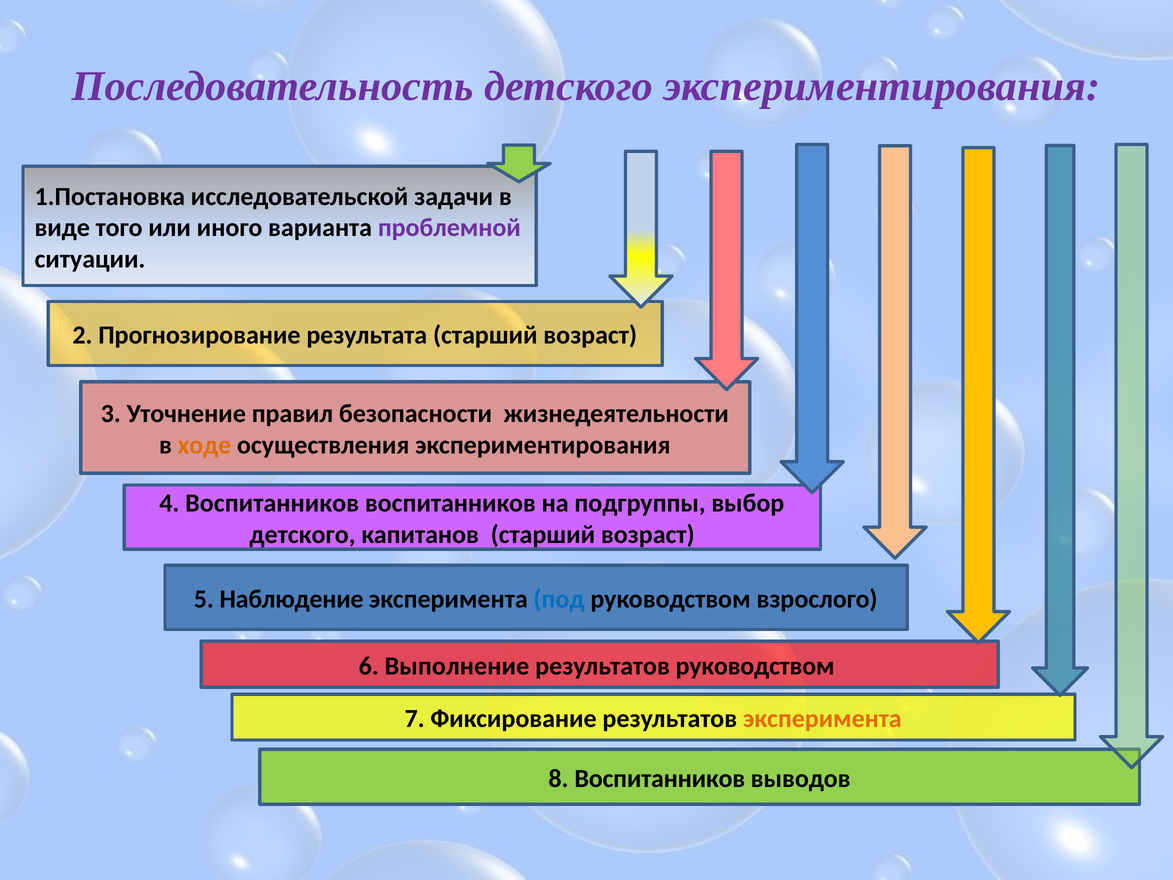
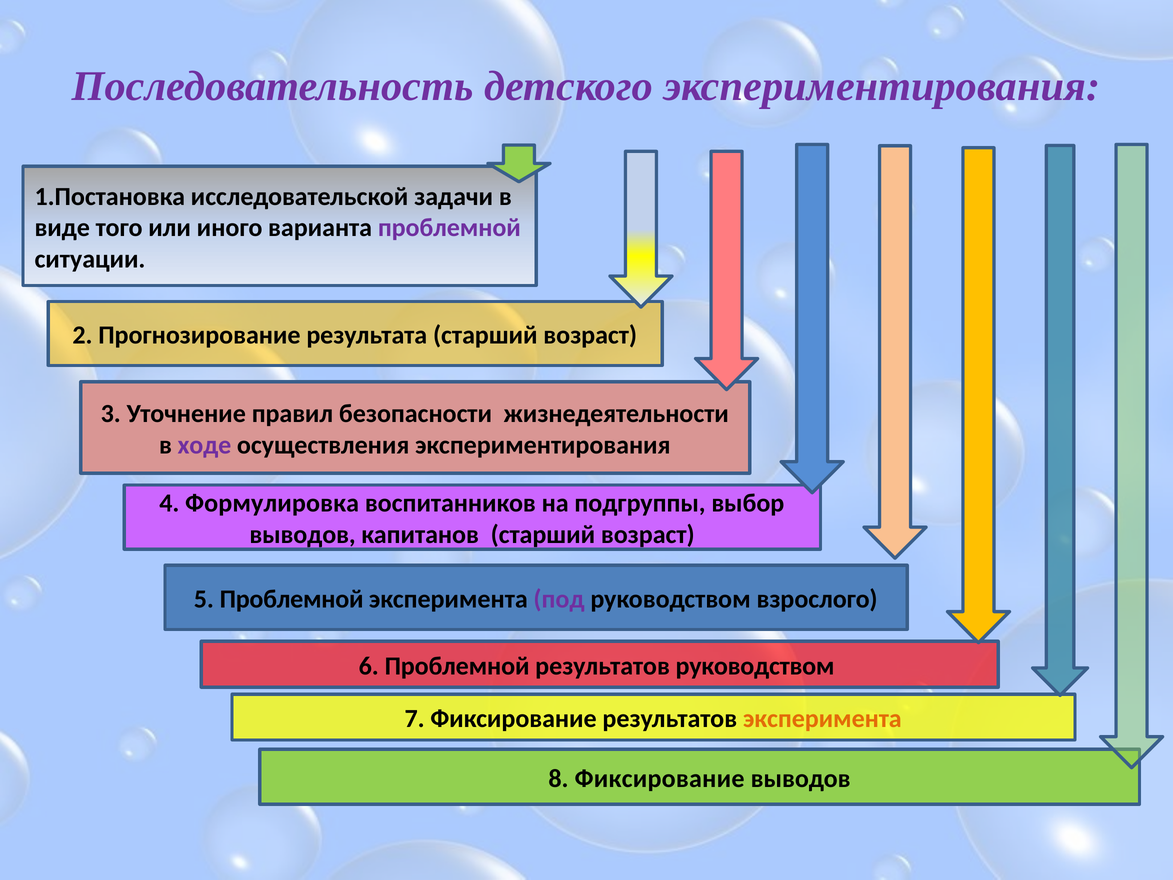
ходе colour: orange -> purple (204, 445)
4 Воспитанников: Воспитанников -> Формулировка (272, 503)
детского: детского -> выводов (303, 534)
5 Наблюдение: Наблюдение -> Проблемной (292, 599)
под colour: blue -> purple (559, 599)
6 Выполнение: Выполнение -> Проблемной (457, 666)
8 Воспитанников: Воспитанников -> Фиксирование (660, 778)
